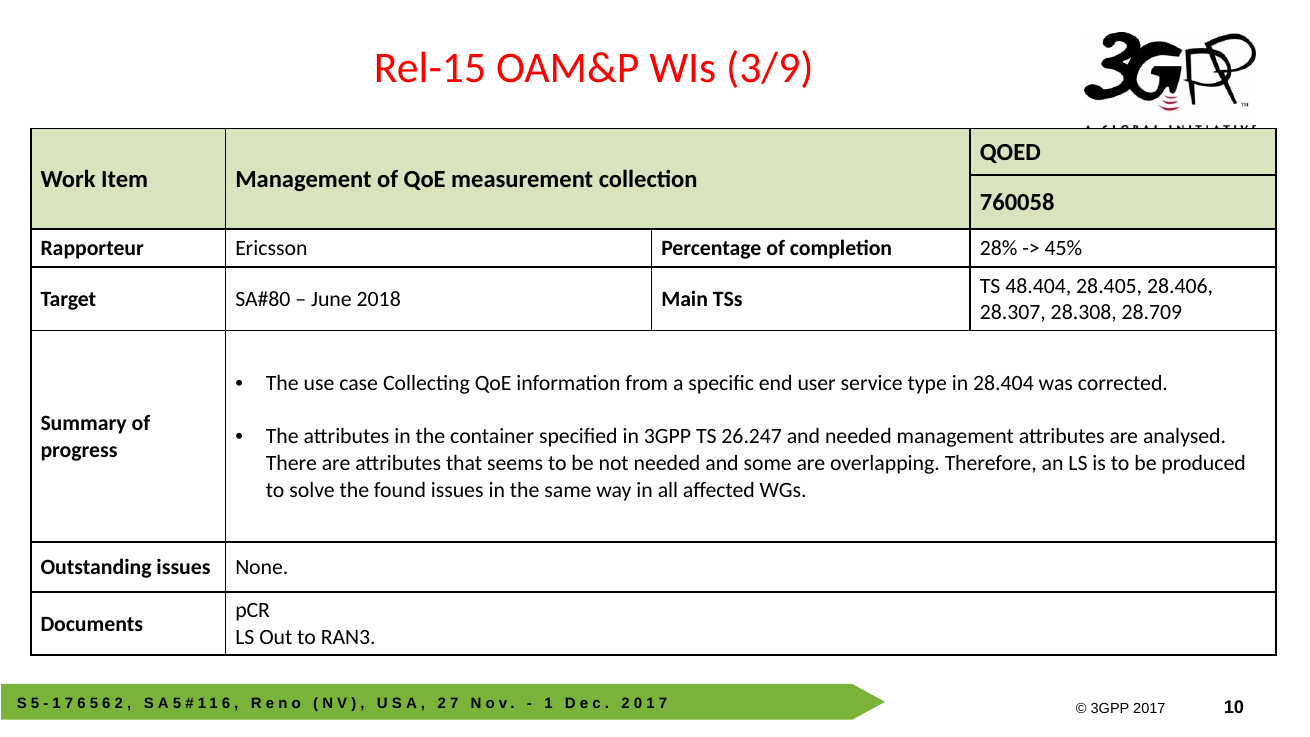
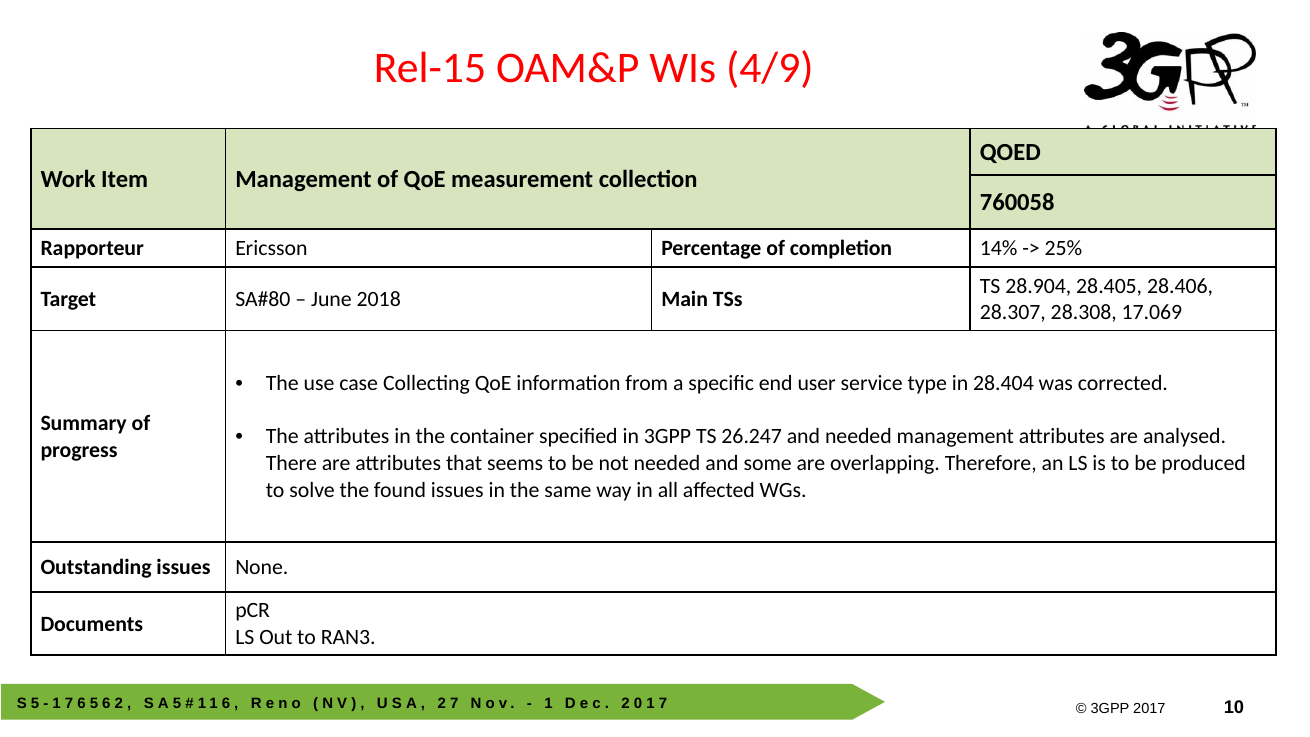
3/9: 3/9 -> 4/9 (770, 68)
28%: 28% -> 14% (999, 248)
45%: 45% -> 25% (1063, 248)
48.404: 48.404 -> 28.904 (1038, 286)
28.709: 28.709 -> 17.069 (1152, 312)
